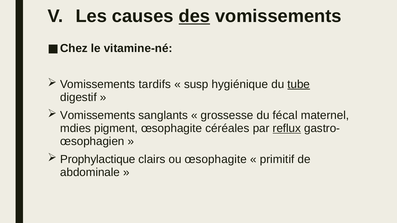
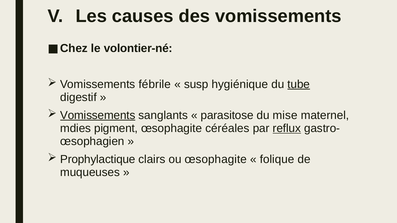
des underline: present -> none (194, 16)
vitamine-né: vitamine-né -> volontier-né (138, 48)
tardifs: tardifs -> fébrile (155, 84)
Vomissements underline: none -> present (98, 115)
grossesse: grossesse -> parasitose (227, 115)
fécal: fécal -> mise (285, 115)
primitif: primitif -> folique (277, 159)
abdominale: abdominale -> muqueuses (90, 173)
